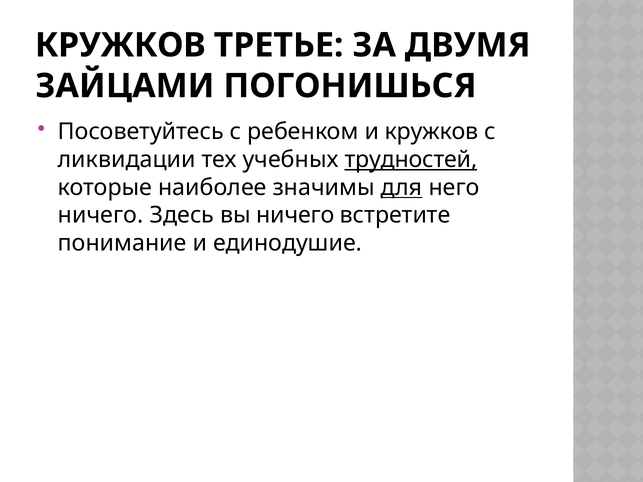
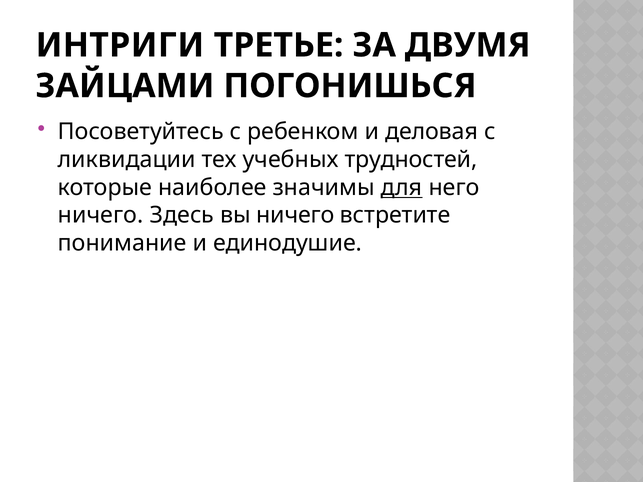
КРУЖКОВ: КРУЖКОВ -> ИНТРИГИ (120, 45)
и кружков: кружков -> деловая (432, 132)
трудностей underline: present -> none (411, 160)
